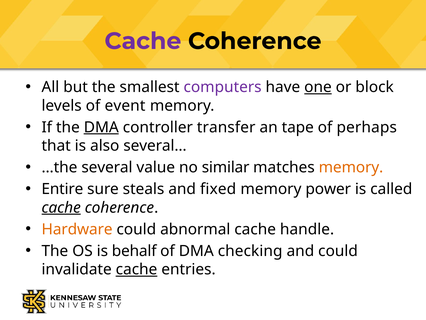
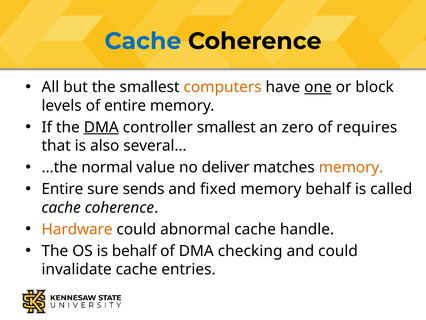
Cache colour: purple -> blue (143, 41)
computers colour: purple -> orange (223, 87)
of event: event -> entire (125, 105)
controller transfer: transfer -> smallest (226, 127)
tape: tape -> zero (298, 127)
perhaps: perhaps -> requires (367, 127)
several: several -> normal (107, 167)
similar: similar -> deliver (226, 167)
steals: steals -> sends (144, 189)
memory power: power -> behalf (328, 189)
cache underline: present -> none (61, 207)
cache underline: present -> none (137, 269)
